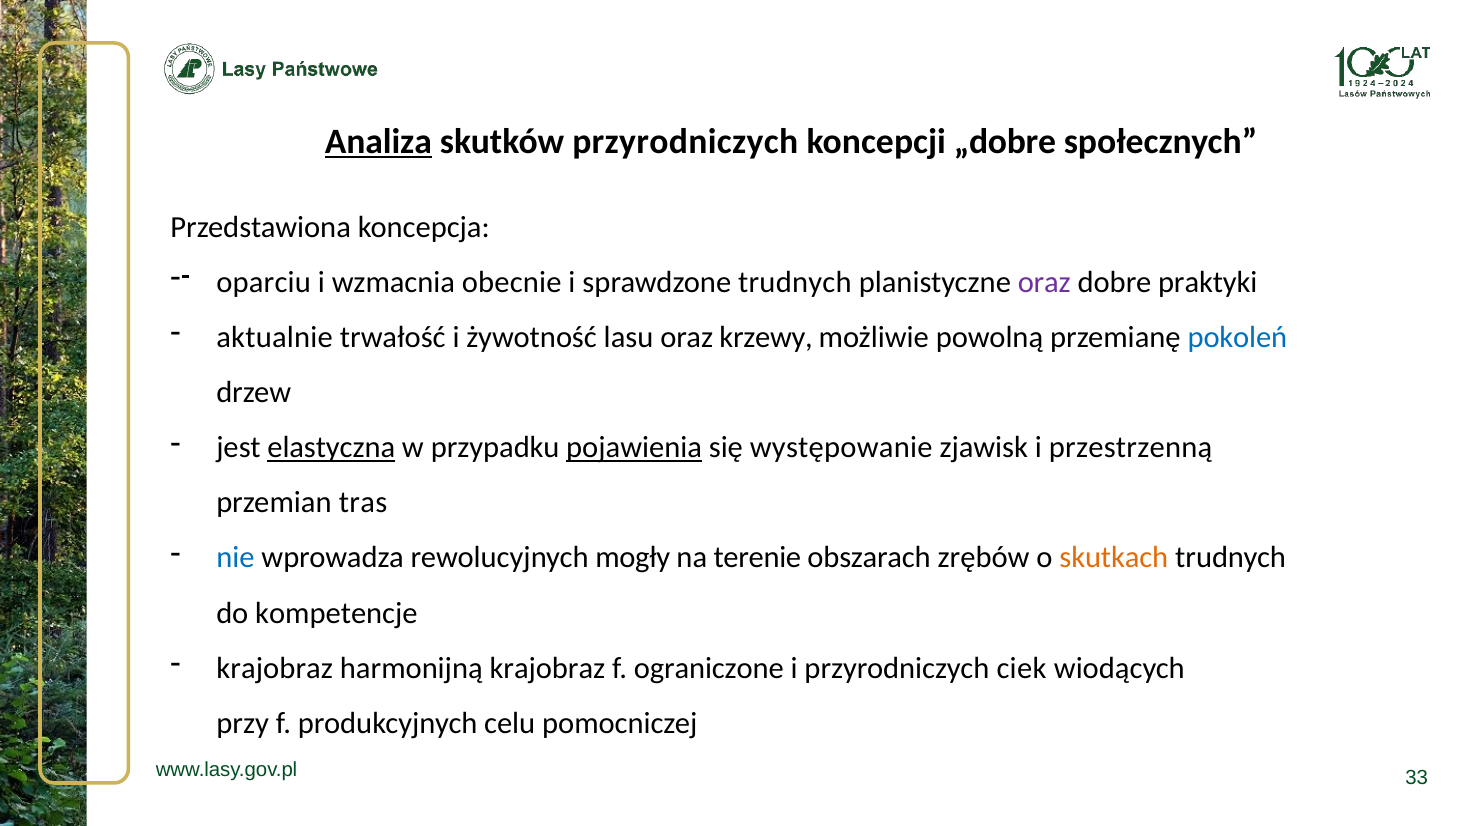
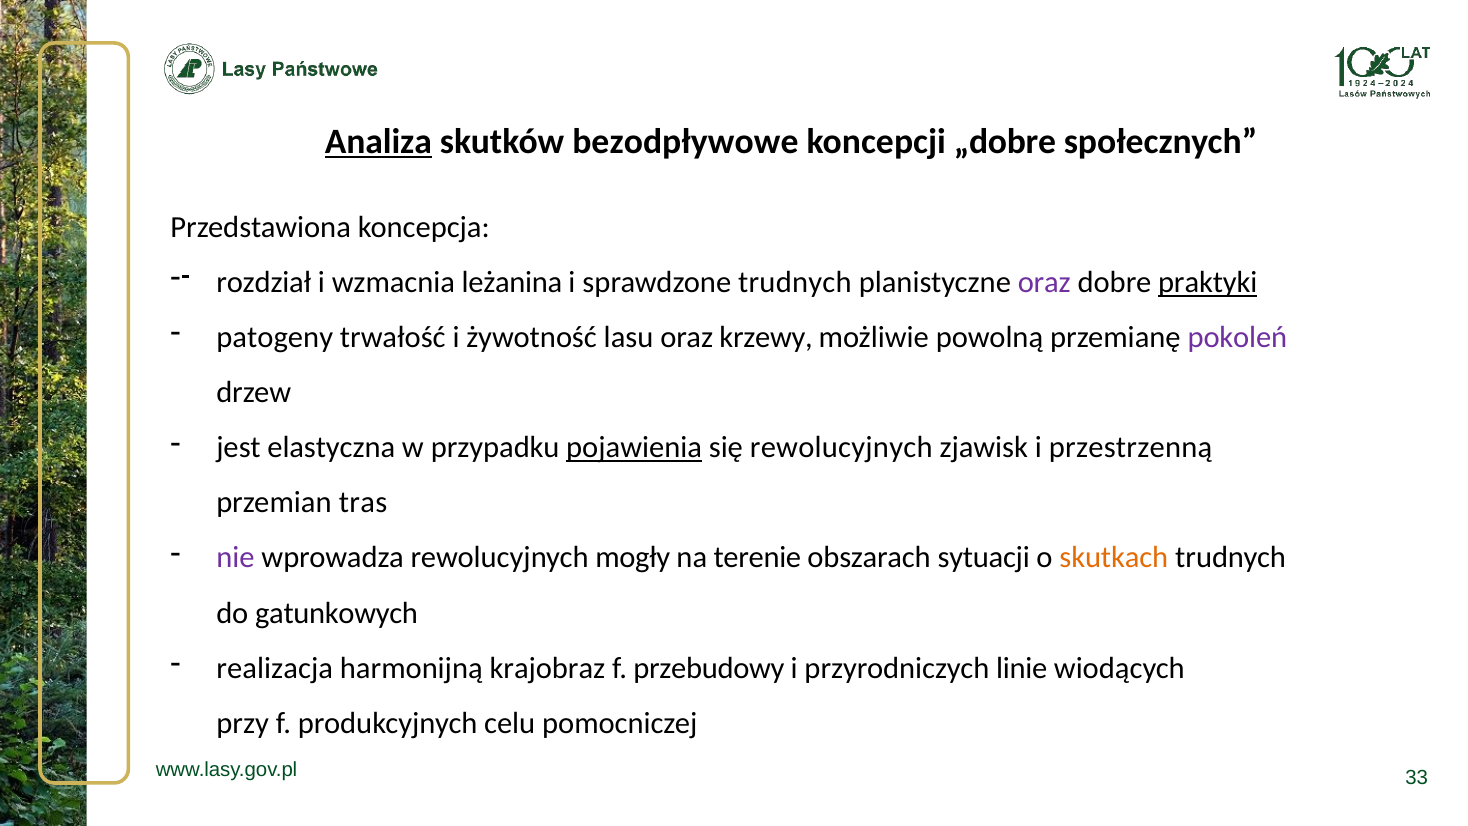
skutków przyrodniczych: przyrodniczych -> bezodpływowe (685, 142)
oparciu: oparciu -> rozdział (264, 283)
obecnie: obecnie -> leżanina (512, 283)
praktyki underline: none -> present (1208, 283)
aktualnie: aktualnie -> patogeny (275, 338)
pokoleń colour: blue -> purple (1237, 338)
elastyczna underline: present -> none (331, 448)
się występowanie: występowanie -> rewolucyjnych (841, 448)
nie colour: blue -> purple (235, 558)
zrębów: zrębów -> sytuacji (984, 558)
kompetencje: kompetencje -> gatunkowych (337, 613)
krajobraz: krajobraz -> realizacja (275, 668)
ograniczone: ograniczone -> przebudowy (709, 668)
ciek: ciek -> linie (1022, 668)
